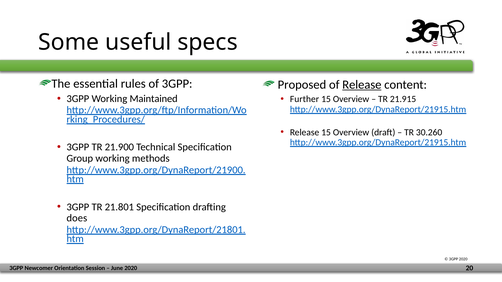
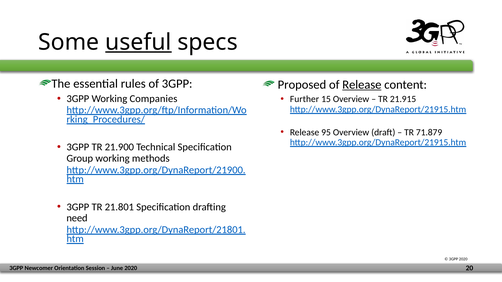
useful underline: none -> present (138, 42)
Maintained: Maintained -> Companies (154, 99)
Release 15: 15 -> 95 (326, 132)
30.260: 30.260 -> 71.879 (429, 132)
does: does -> need (77, 219)
